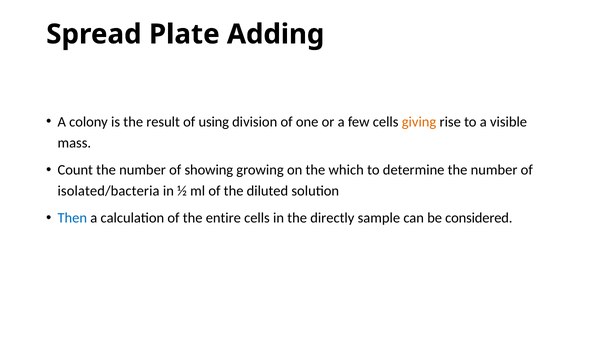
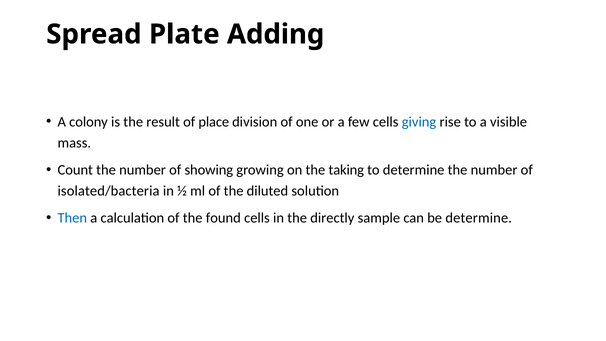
using: using -> place (214, 122)
giving colour: orange -> blue (419, 122)
which: which -> taking (346, 170)
entire: entire -> found (223, 218)
be considered: considered -> determine (479, 218)
